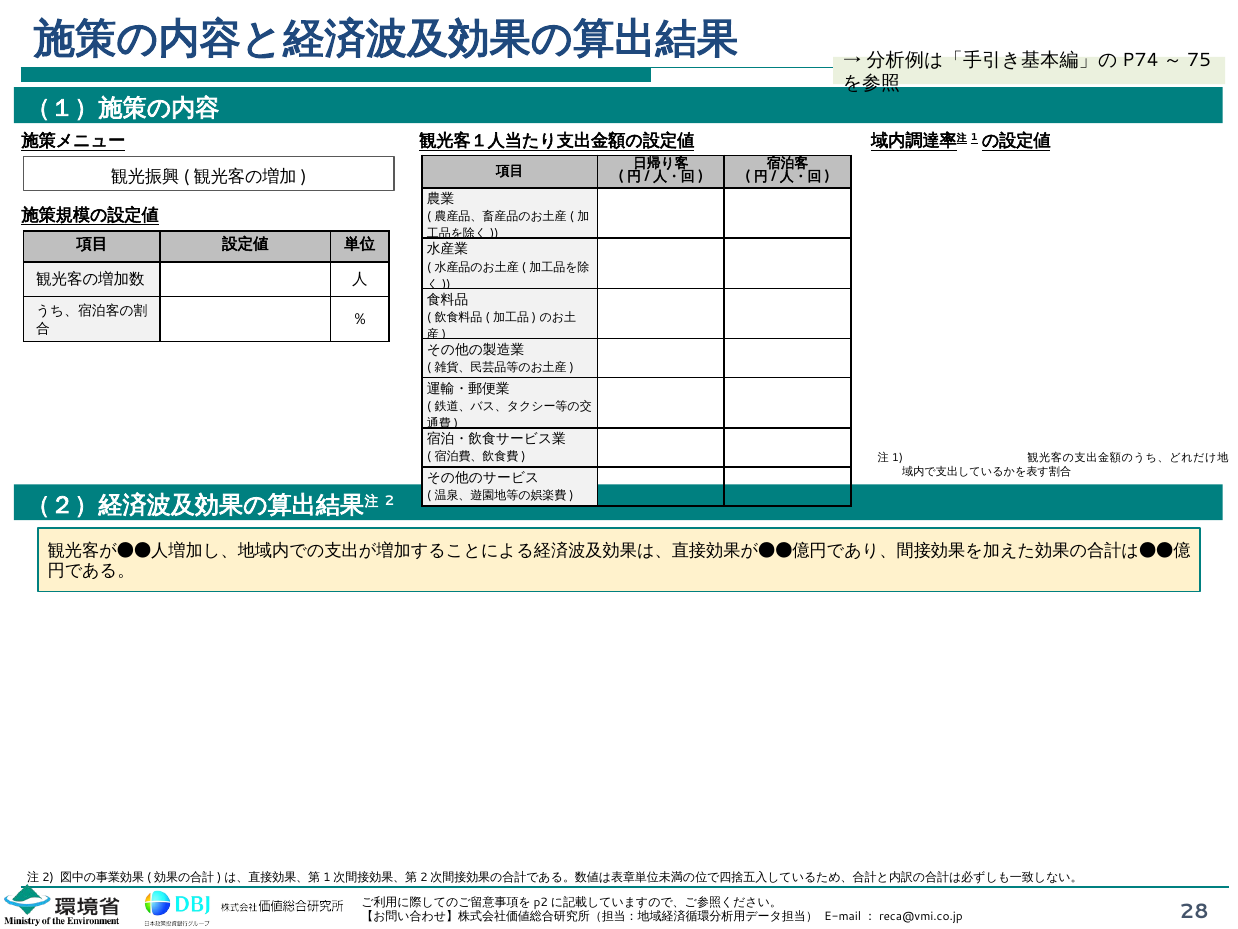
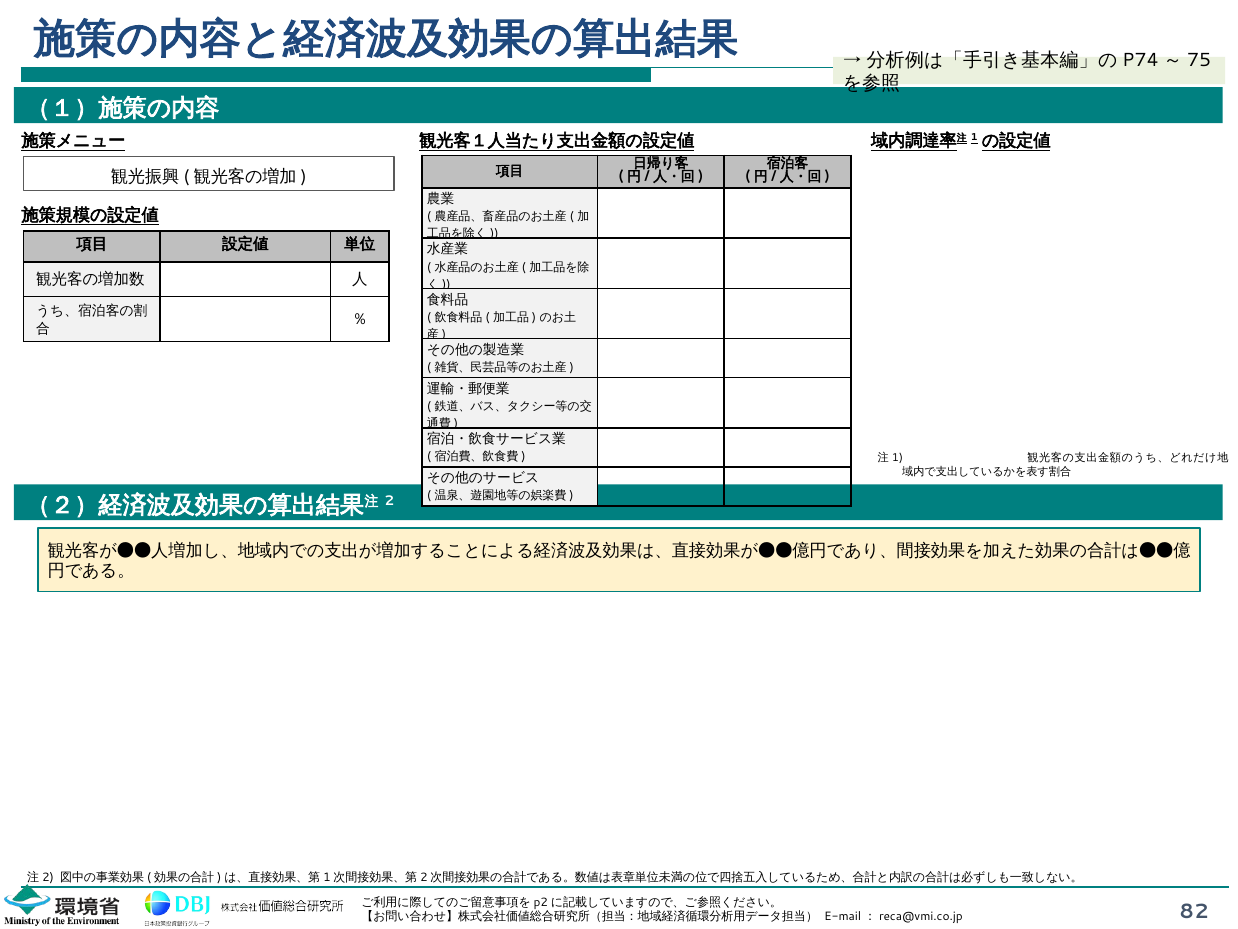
28: 28 -> 82 (1194, 911)
